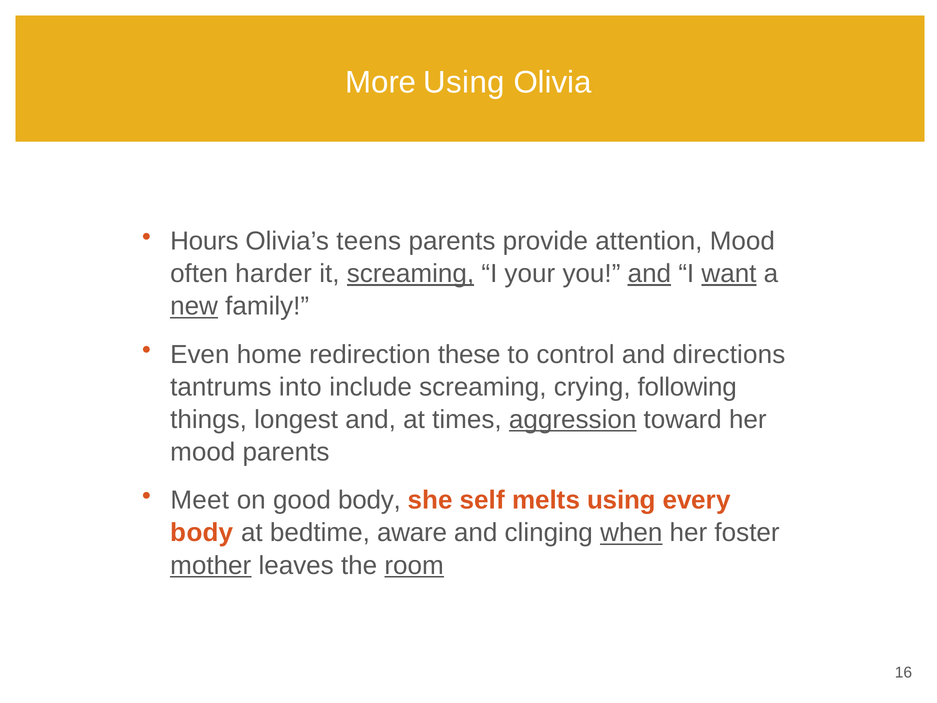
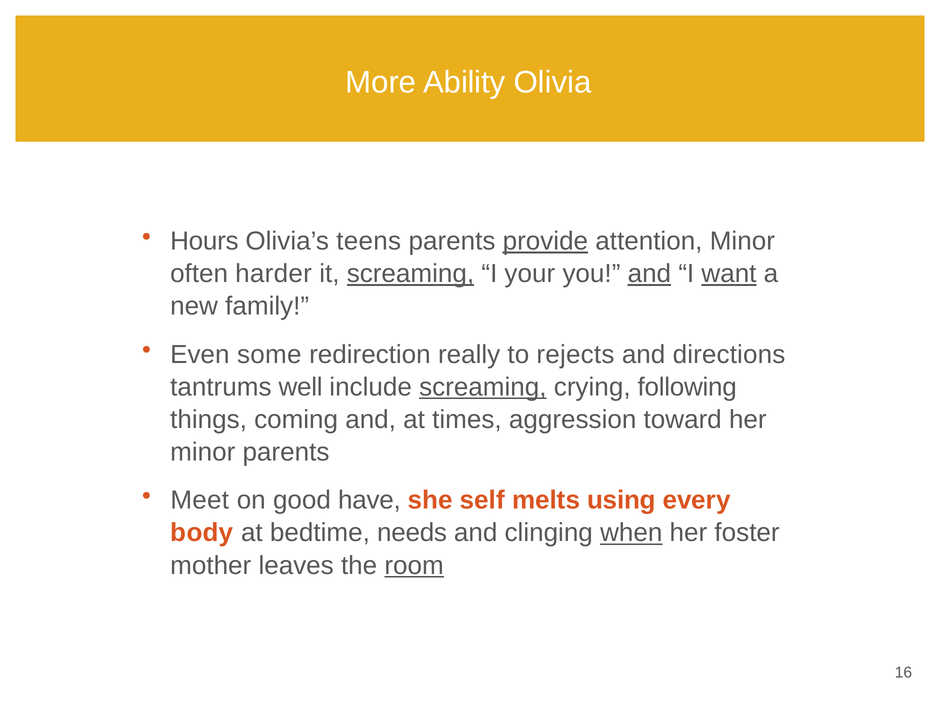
More Using: Using -> Ability (464, 83)
provide underline: none -> present (545, 241)
attention Mood: Mood -> Minor (742, 241)
new underline: present -> none (194, 306)
home: home -> some (269, 354)
these: these -> really (469, 354)
control: control -> rejects (575, 354)
into: into -> well (301, 387)
screaming underline: none -> present (483, 387)
longest: longest -> coming (296, 419)
aggression underline: present -> none (573, 419)
mood: mood -> minor (203, 452)
good body: body -> have (369, 500)
aware: aware -> needs (412, 533)
mother underline: present -> none (211, 565)
